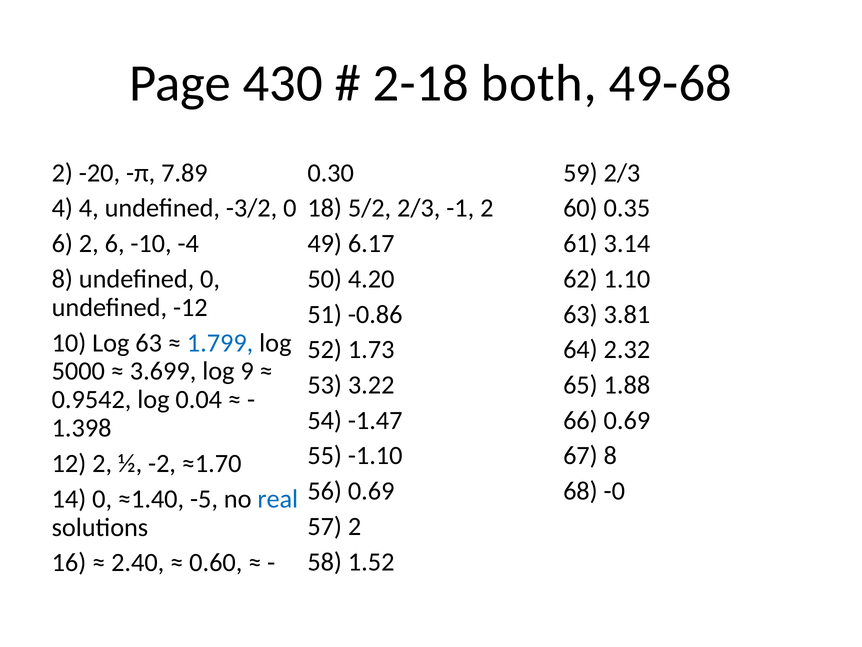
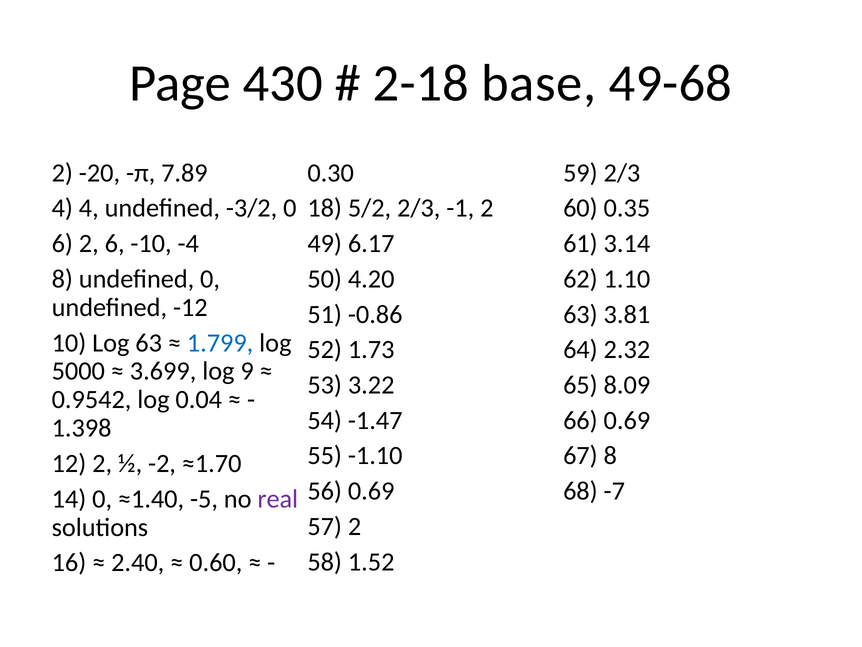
both: both -> base (539, 83)
1.88: 1.88 -> 8.09 (627, 385)
-0: -0 -> -7 (614, 491)
real colour: blue -> purple (278, 499)
